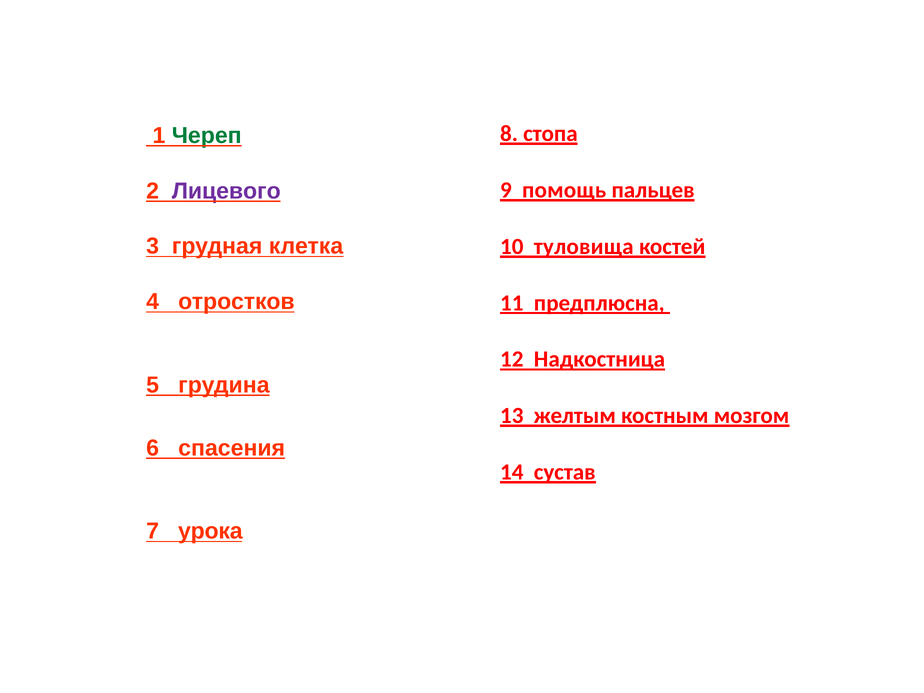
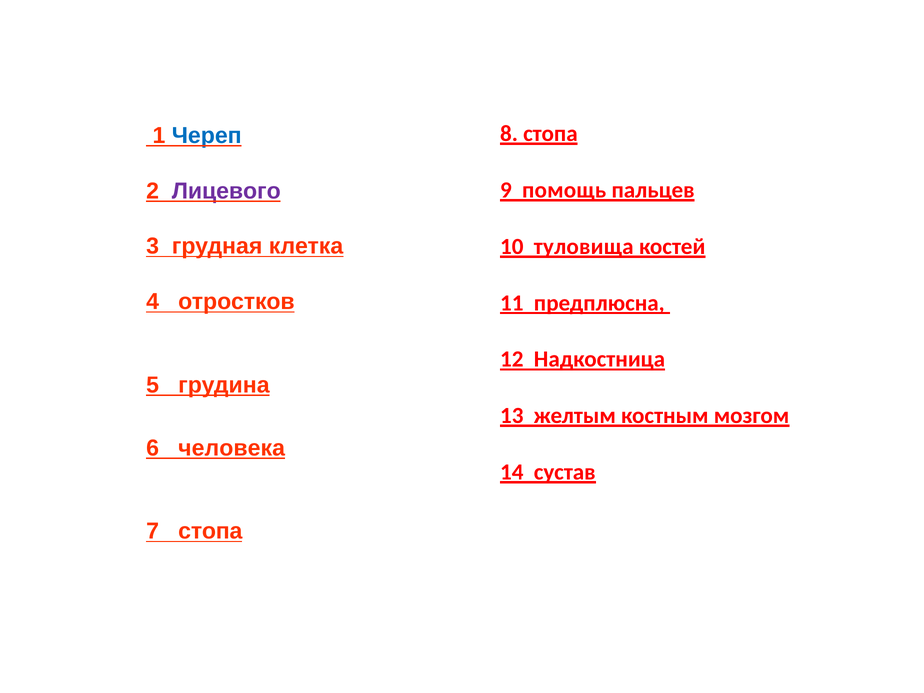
Череп colour: green -> blue (207, 135)
спасения: спасения -> человека (232, 448)
7 урока: урока -> стопа (210, 531)
